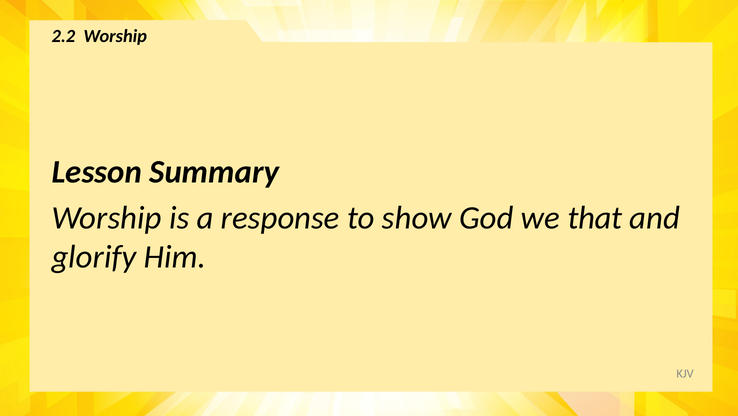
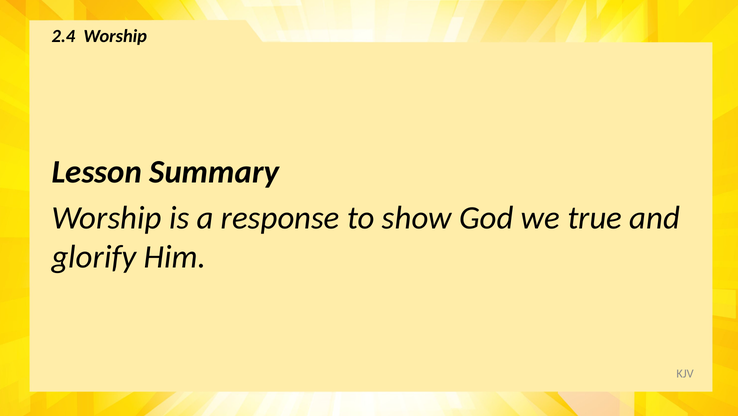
2.2: 2.2 -> 2.4 (63, 36)
that: that -> true (595, 218)
